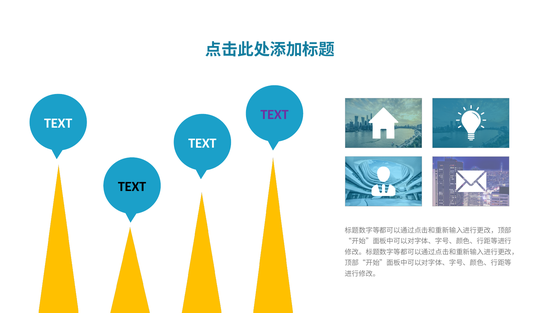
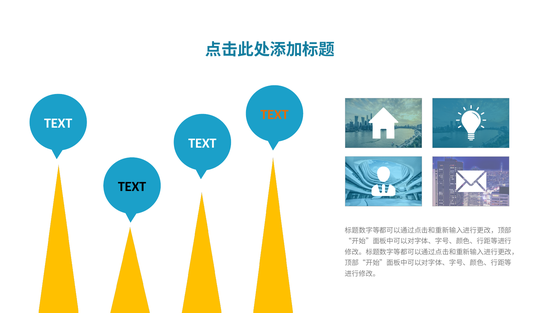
TEXT colour: purple -> orange (275, 114)
